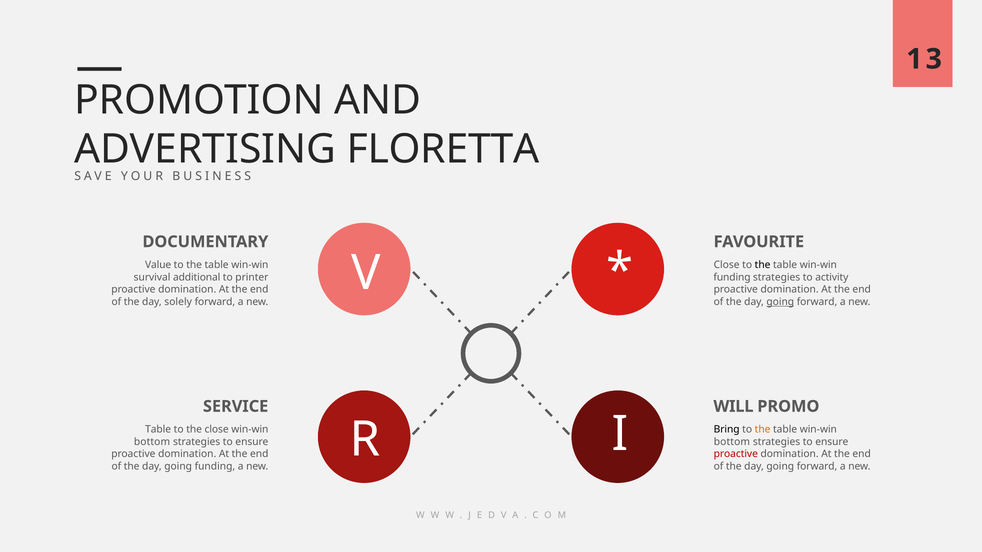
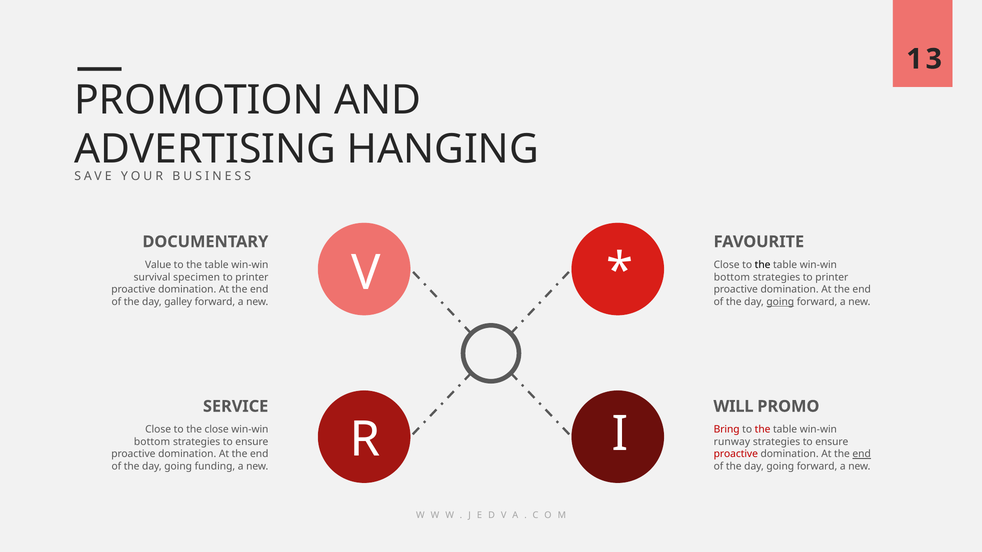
FLORETTA: FLORETTA -> HANGING (443, 149)
additional: additional -> specimen (197, 277)
funding: funding -> bottom (732, 277)
strategies to activity: activity -> printer (832, 277)
solely: solely -> galley (178, 302)
Table: Table -> Close (158, 430)
Bring colour: black -> red (727, 430)
the colour: orange -> red (763, 430)
bottom: bottom -> runway (732, 442)
end underline: none -> present (862, 454)
